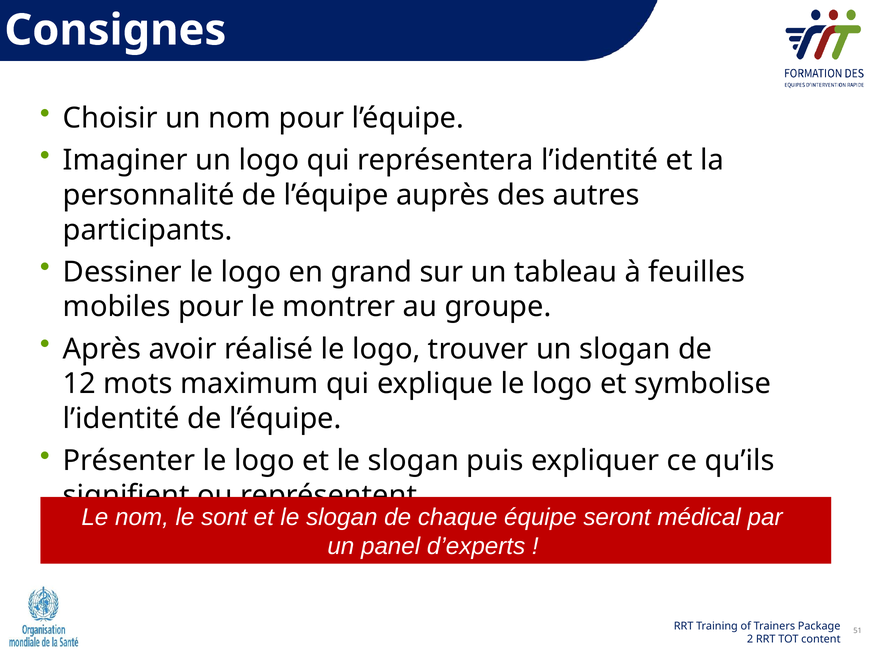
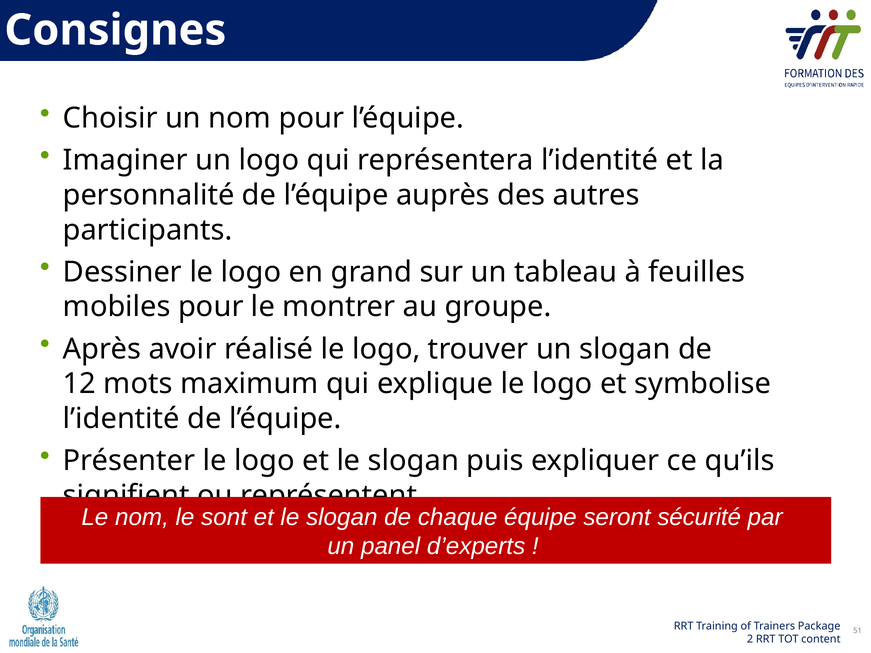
médical: médical -> sécurité (699, 518)
